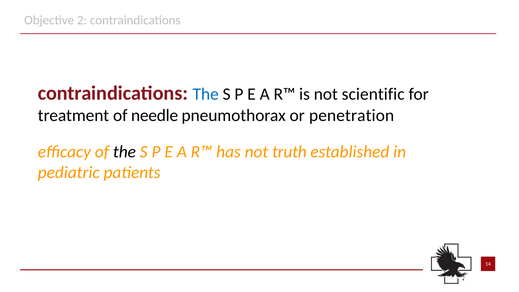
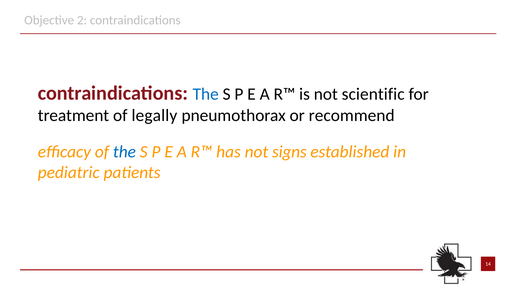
needle: needle -> legally (154, 115)
penetration: penetration -> recommend (352, 115)
the colour: black -> blue (124, 152)
truth: truth -> signs (289, 152)
